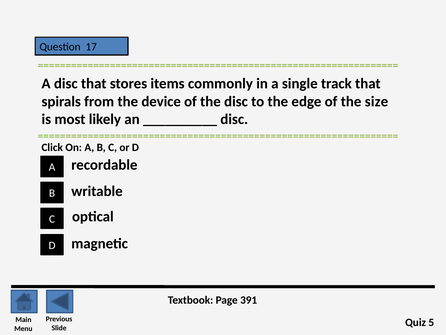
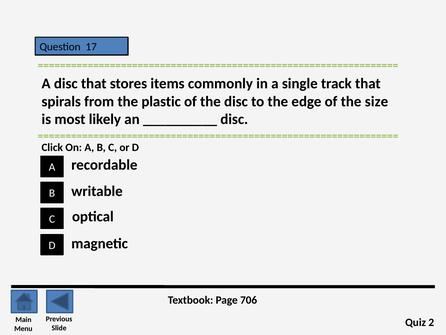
device: device -> plastic (161, 101)
391: 391 -> 706 (249, 300)
5: 5 -> 2 (431, 322)
